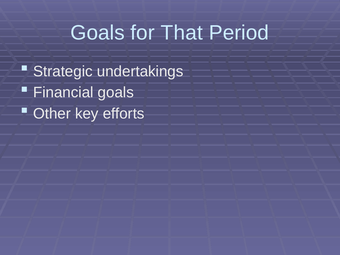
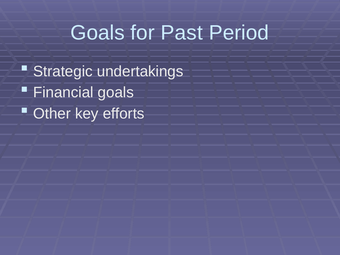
That: That -> Past (182, 33)
